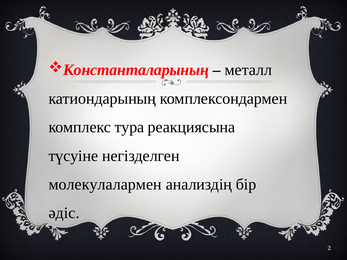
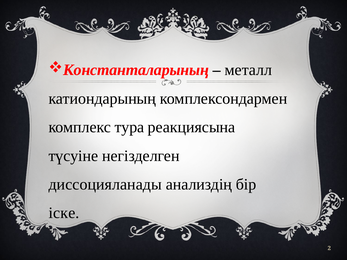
молекулалармен: молекулалармен -> диссоцияланады (105, 185)
әдіс: әдіс -> іске (64, 213)
